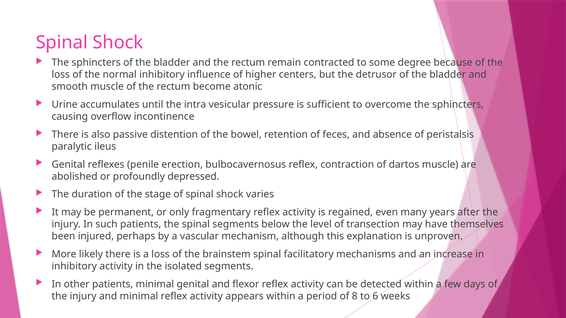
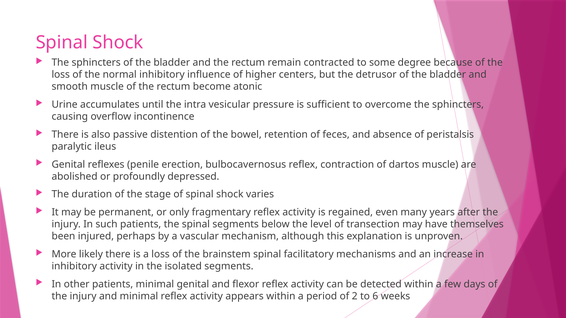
8: 8 -> 2 (355, 297)
